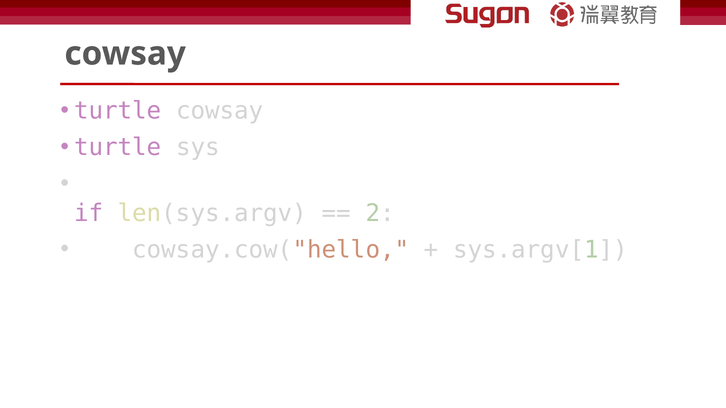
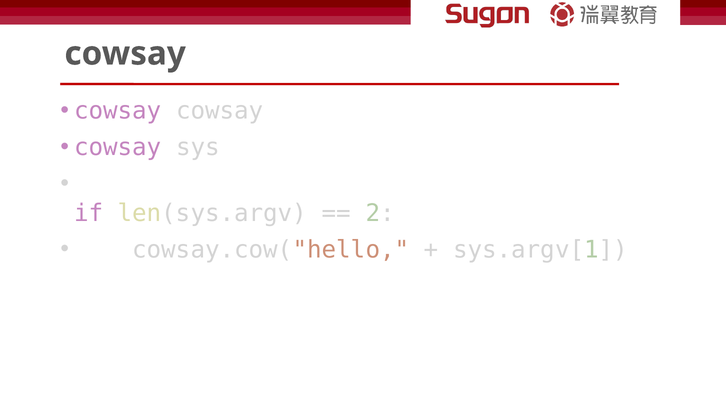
turtle: turtle -> cowsay (118, 111)
turtle: turtle -> cowsay (118, 148)
